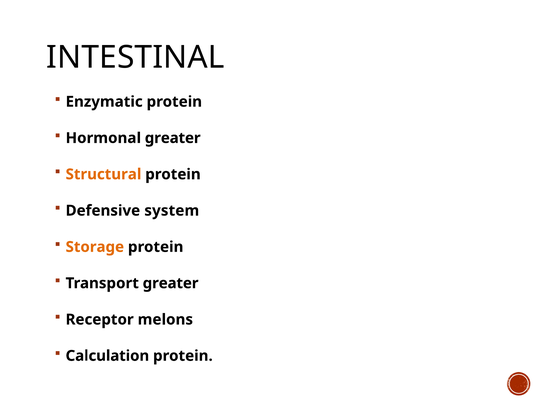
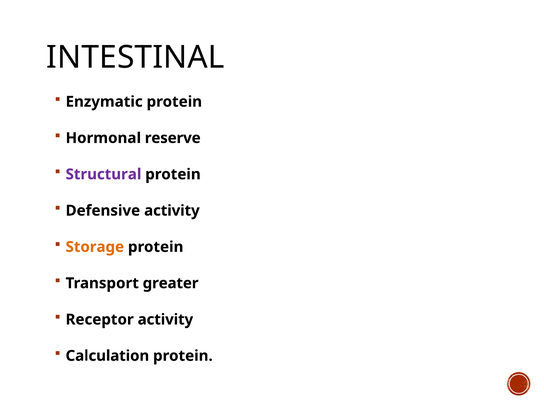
Hormonal greater: greater -> reserve (173, 138)
Structural colour: orange -> purple (103, 174)
Defensive system: system -> activity (172, 211)
Receptor melons: melons -> activity (165, 320)
